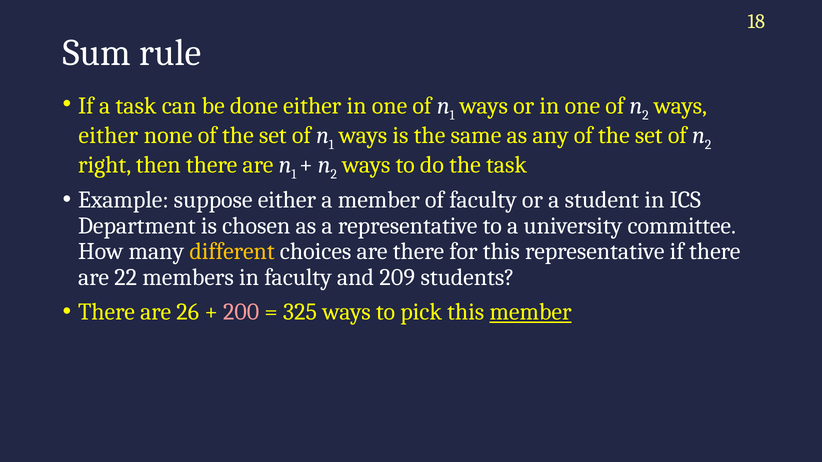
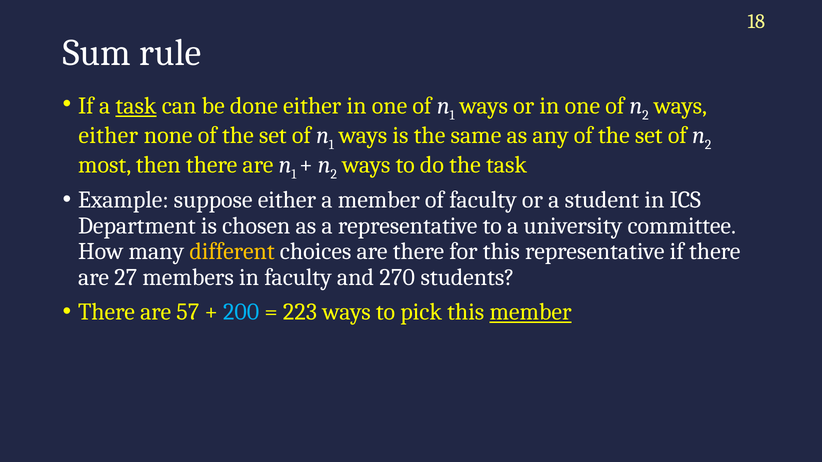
task underline: none -> present (136, 106)
right: right -> most (105, 165)
22: 22 -> 27 (126, 278)
209: 209 -> 270 (397, 278)
26: 26 -> 57 (188, 312)
200 colour: pink -> light blue (241, 312)
325: 325 -> 223 (300, 312)
